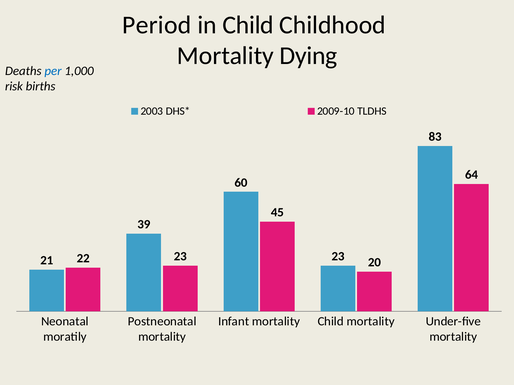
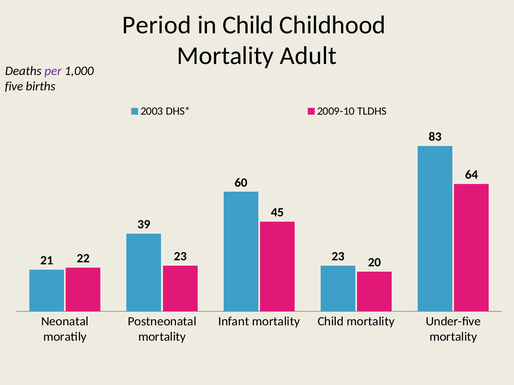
Dying: Dying -> Adult (308, 56)
per colour: blue -> purple (53, 71)
risk: risk -> five (14, 86)
